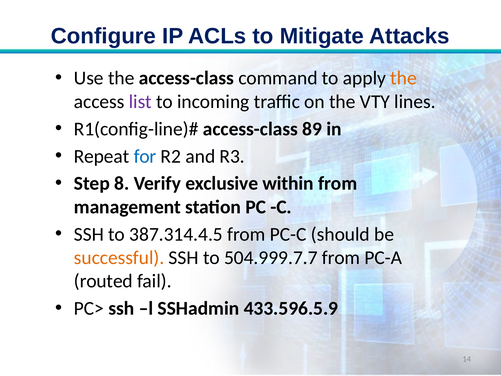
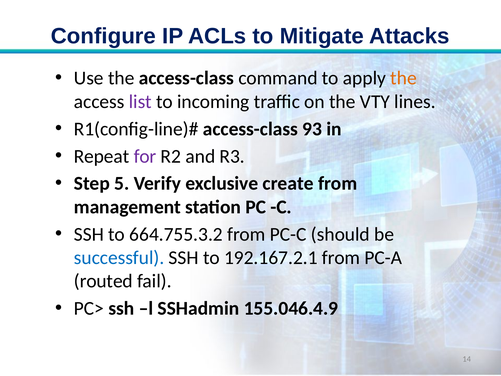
89: 89 -> 93 (312, 129)
for colour: blue -> purple (145, 156)
8: 8 -> 5 (122, 183)
within: within -> create (288, 183)
387.314.4.5: 387.314.4.5 -> 664.755.3.2 (176, 234)
successful colour: orange -> blue (119, 258)
504.999.7.7: 504.999.7.7 -> 192.167.2.1 (271, 258)
433.596.5.9: 433.596.5.9 -> 155.046.4.9 (291, 308)
